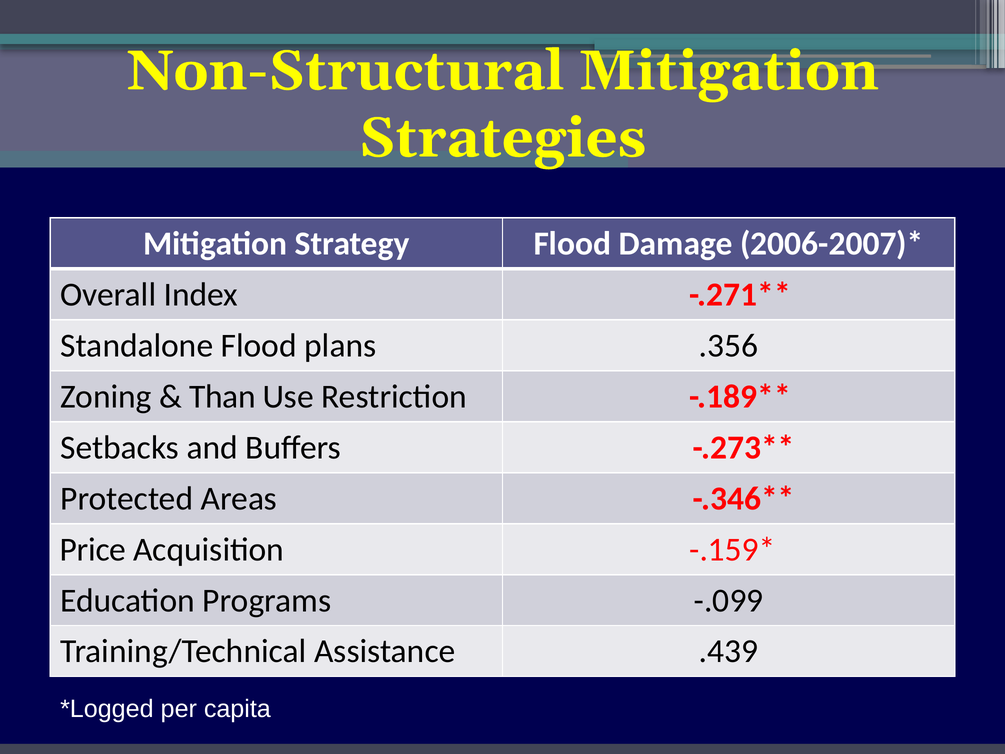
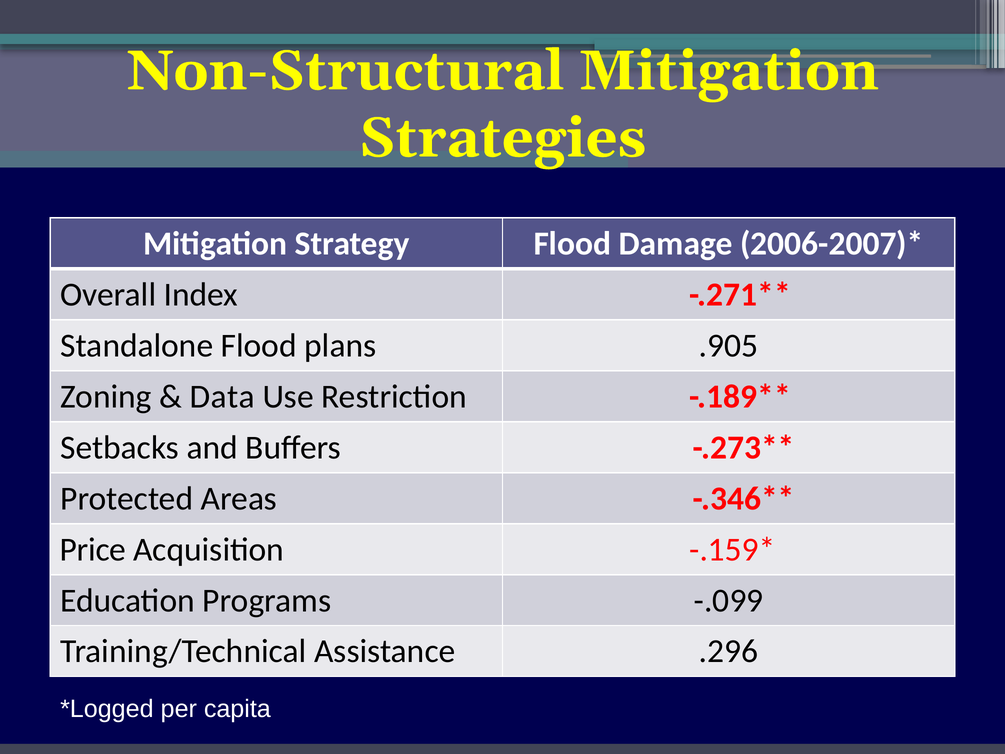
.356: .356 -> .905 (729, 345)
Than: Than -> Data (222, 396)
.439: .439 -> .296 (729, 651)
